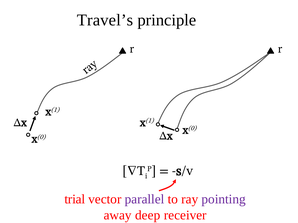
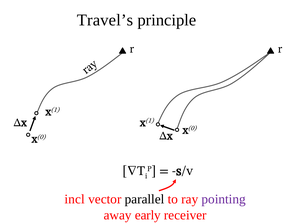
trial: trial -> incl (75, 200)
parallel colour: purple -> black (145, 200)
deep: deep -> early (148, 216)
